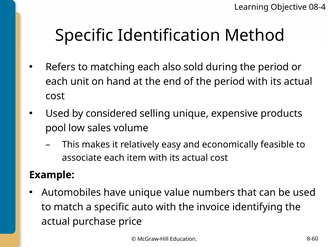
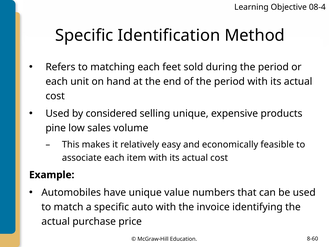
also: also -> feet (172, 67)
pool: pool -> pine (56, 128)
